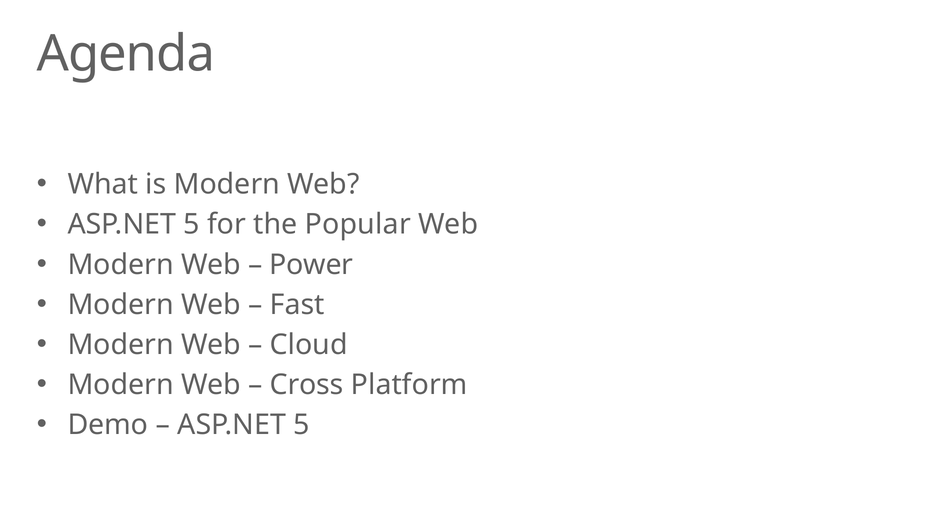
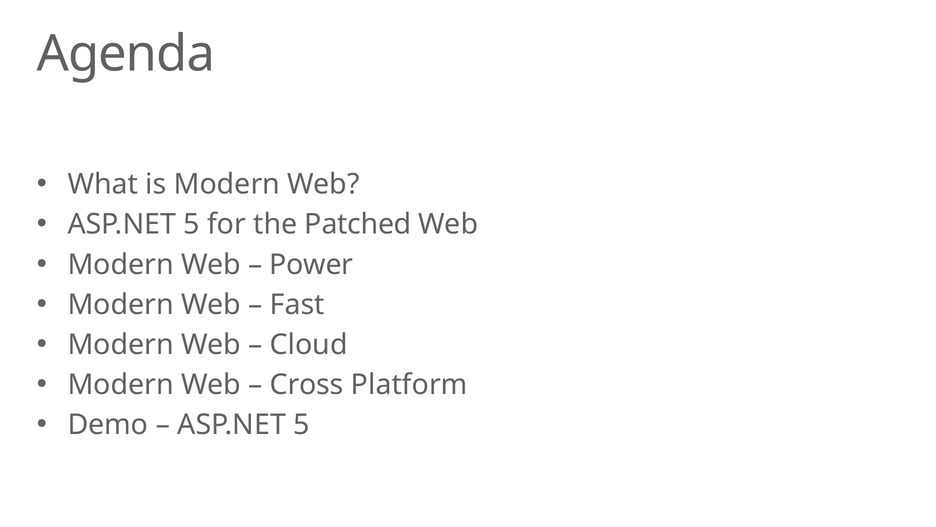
Popular: Popular -> Patched (358, 224)
